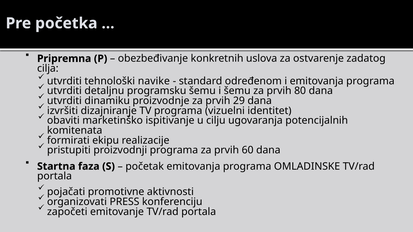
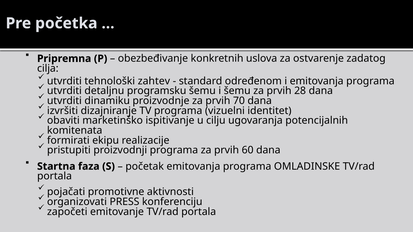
navike: navike -> zahtev (154, 81)
80: 80 -> 28 (300, 91)
29: 29 -> 70 (239, 101)
